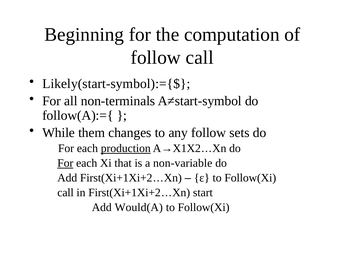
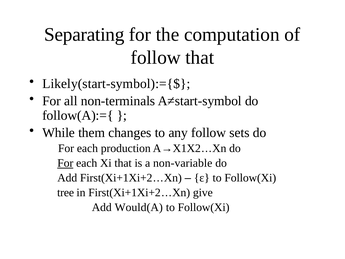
Beginning: Beginning -> Separating (84, 34)
follow call: call -> that (200, 57)
production underline: present -> none (126, 148)
call: call -> tree (66, 192)
start: start -> give (203, 192)
